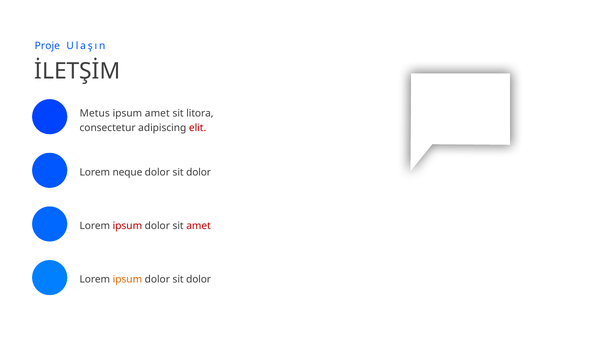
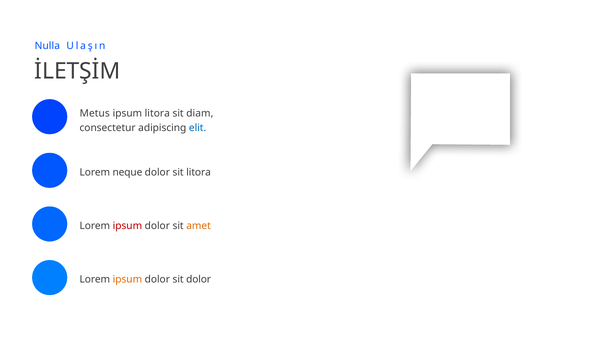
Proje: Proje -> Nulla (47, 46)
ipsum amet: amet -> litora (157, 114)
litora: litora -> diam (200, 114)
elit colour: red -> blue (198, 128)
dolor: dolor -> litora (199, 173)
amet colour: red -> orange (199, 226)
